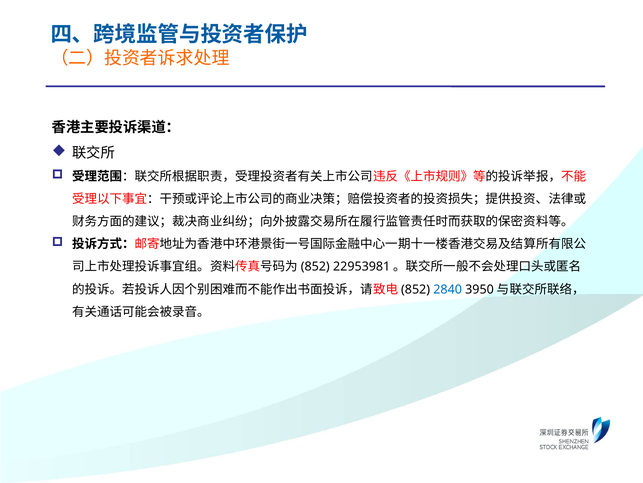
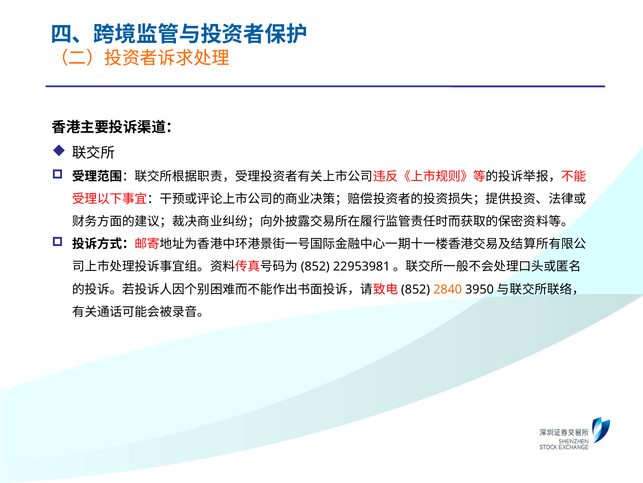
2840 colour: blue -> orange (448, 289)
